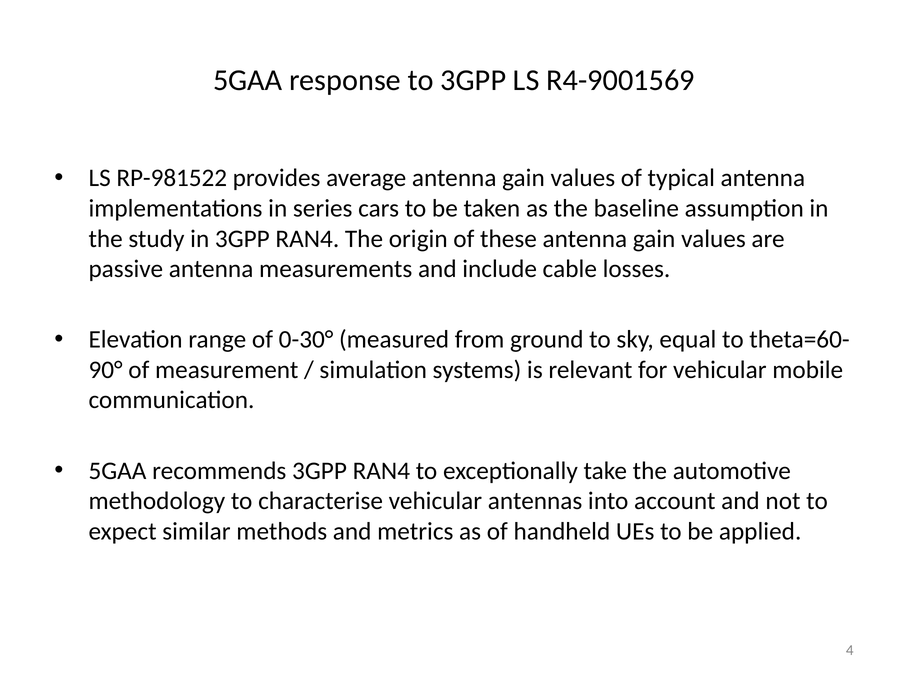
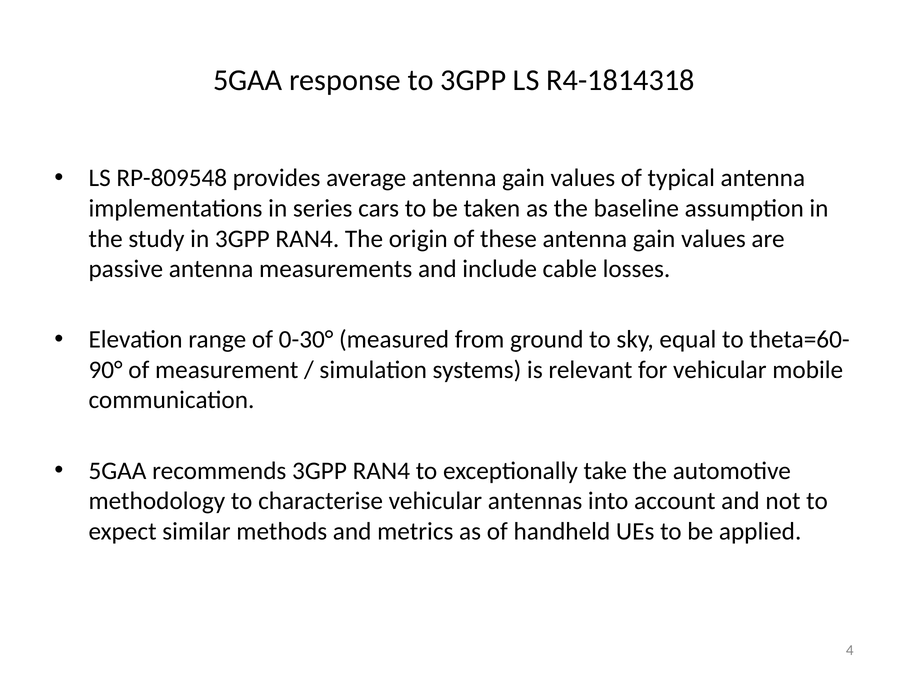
R4-9001569: R4-9001569 -> R4-1814318 (621, 80)
RP-981522: RP-981522 -> RP-809548 (172, 178)
